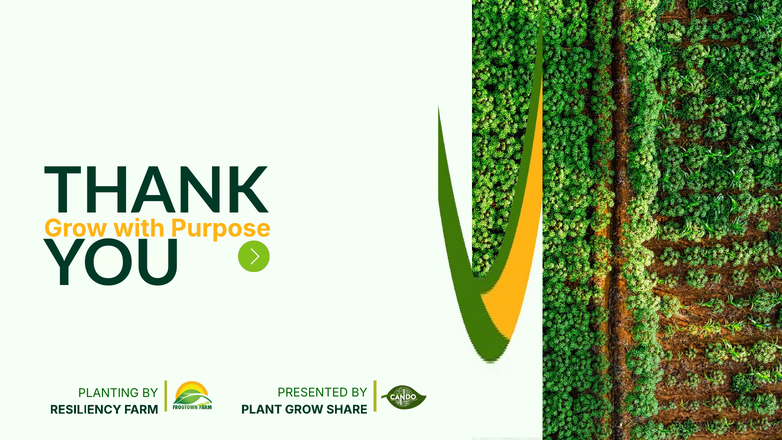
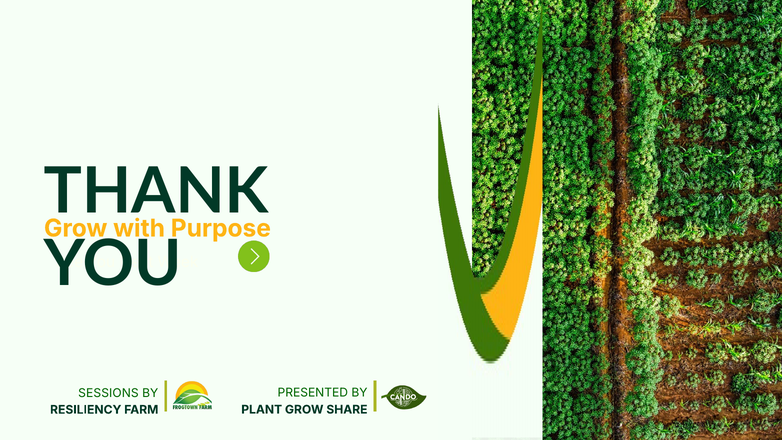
PLANTING: PLANTING -> SESSIONS (108, 393)
